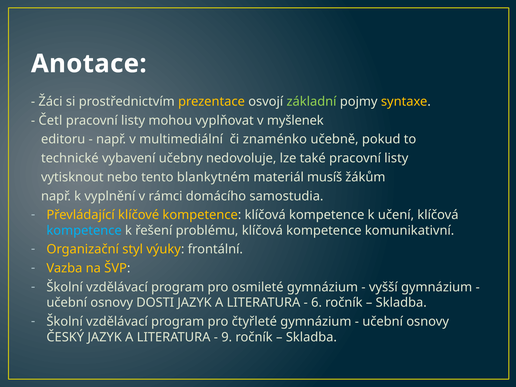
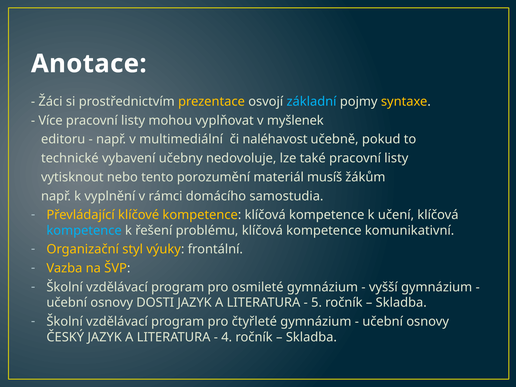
základní colour: light green -> light blue (312, 102)
Četl: Četl -> Více (51, 120)
znaménko: znaménko -> naléhavost (275, 139)
blankytném: blankytném -> porozumění (213, 177)
6: 6 -> 5 (317, 303)
9: 9 -> 4 (227, 337)
